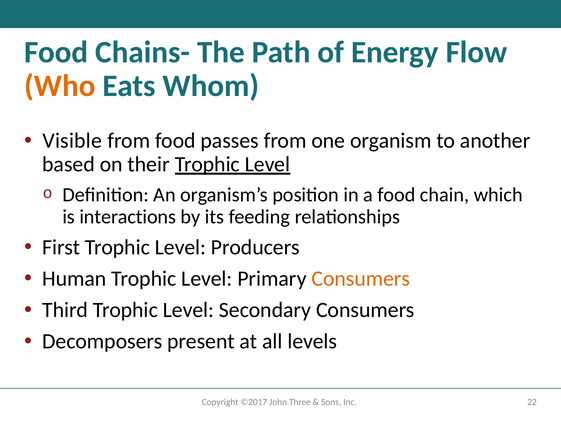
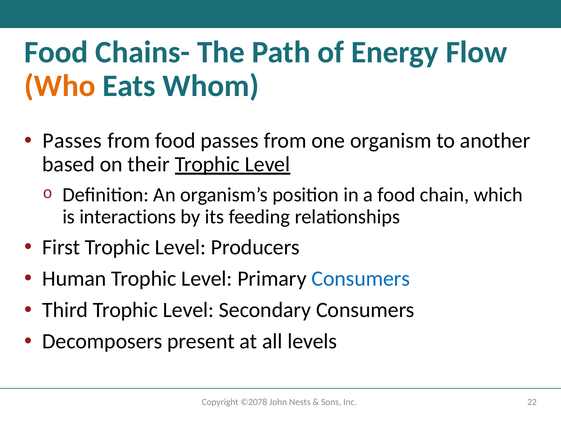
Visible: Visible -> Passes (72, 141)
Consumers colour: orange -> blue (361, 278)
©2017: ©2017 -> ©2078 (254, 402)
Three: Three -> Nests (300, 402)
